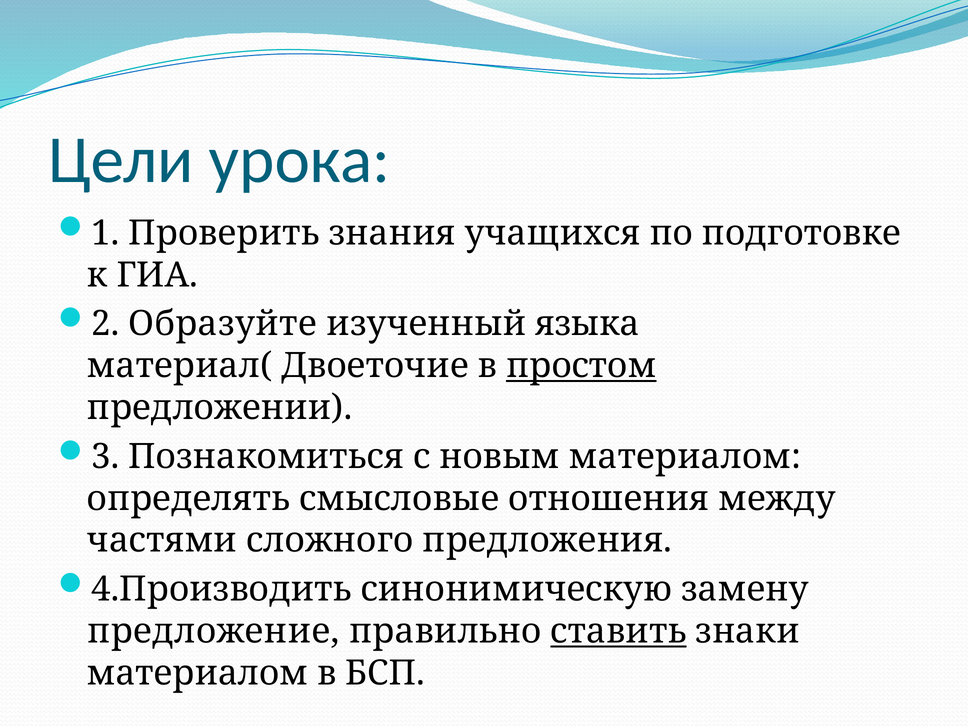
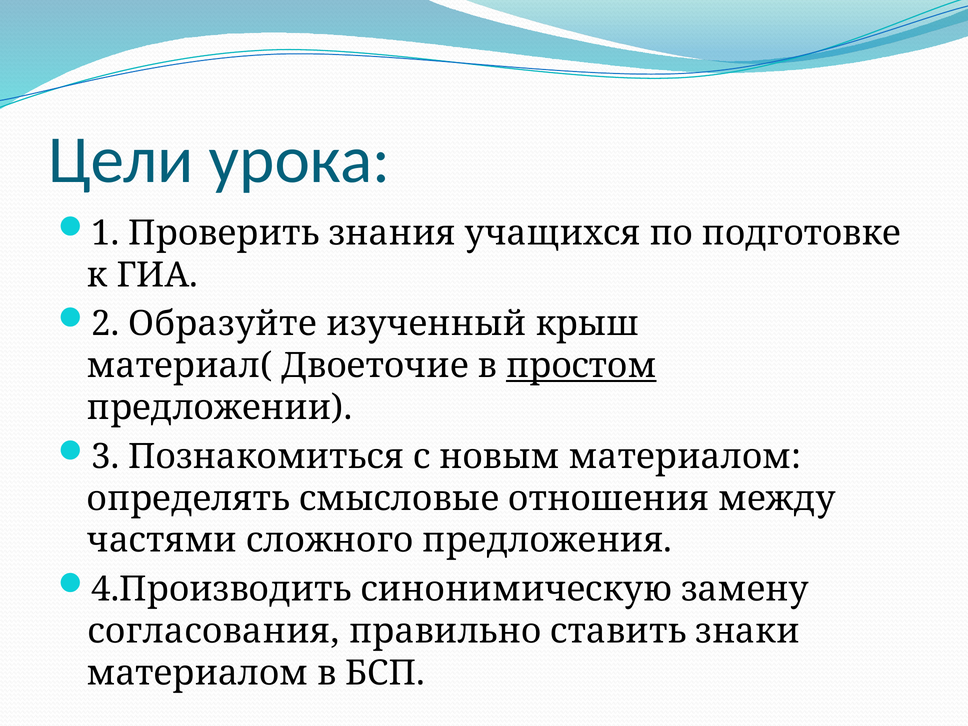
языка: языка -> крыш (587, 324)
предложение: предложение -> согласования (213, 631)
ставить underline: present -> none (618, 631)
